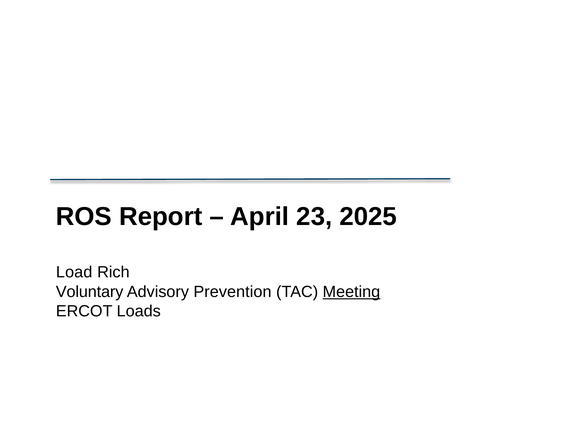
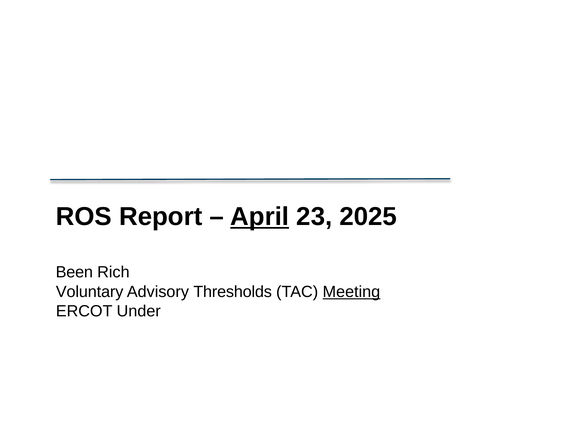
April underline: none -> present (260, 216)
Load: Load -> Been (74, 272)
Prevention: Prevention -> Thresholds (233, 291)
Loads: Loads -> Under (139, 311)
